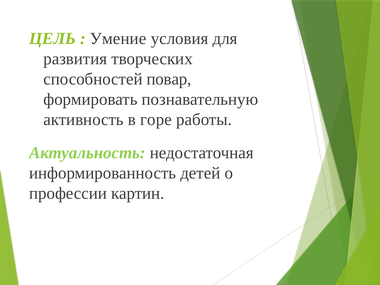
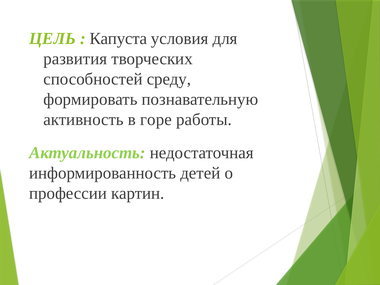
Умение: Умение -> Капуста (118, 39)
повар: повар -> среду (169, 79)
